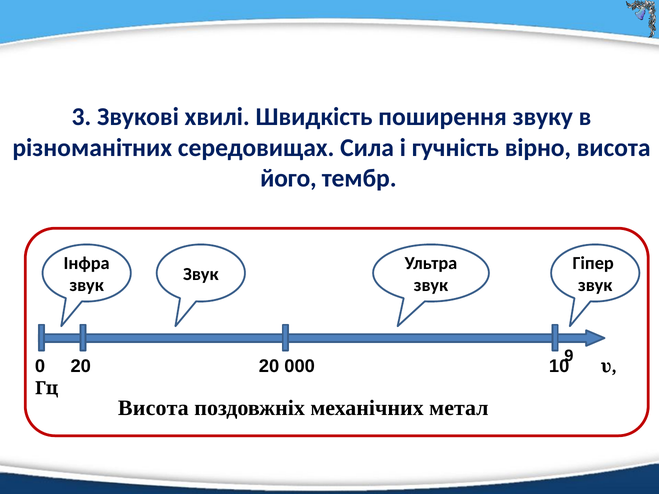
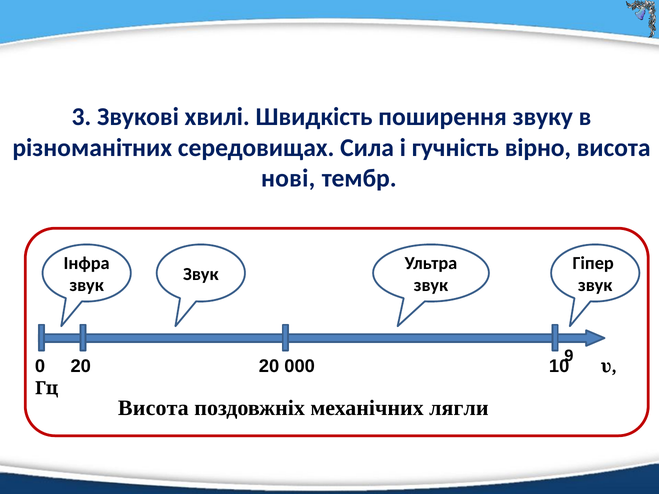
його: його -> нові (288, 179)
метал: метал -> лягли (459, 408)
